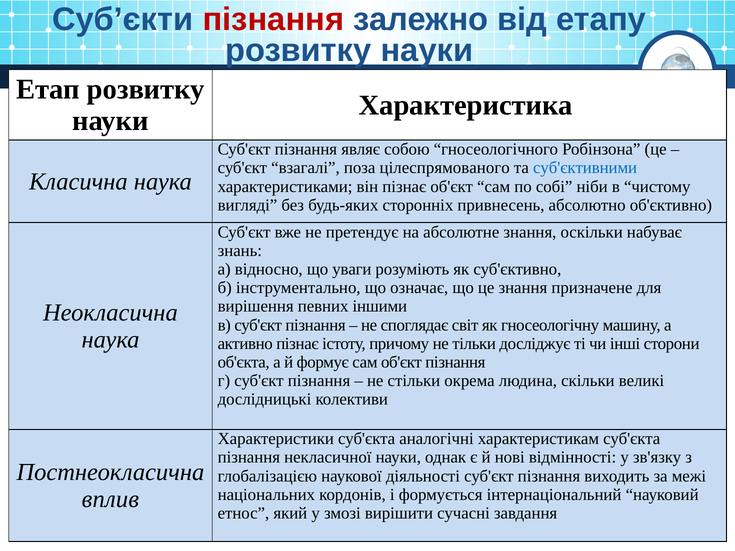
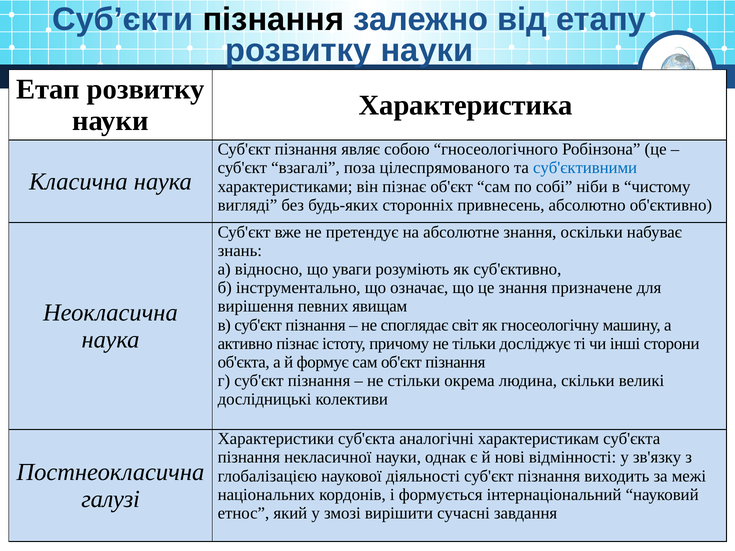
пізнання colour: red -> black (273, 19)
іншими: іншими -> явищам (380, 307)
вплив: вплив -> галузі (111, 499)
